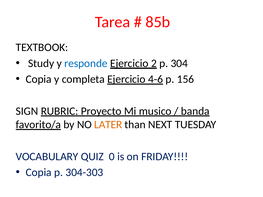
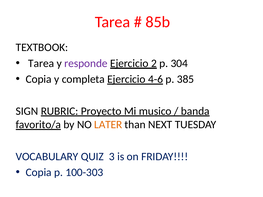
Study: Study -> Tarea (41, 63)
responde colour: blue -> purple (86, 63)
156: 156 -> 385 (185, 79)
0: 0 -> 3 (112, 157)
304-303: 304-303 -> 100-303 (84, 173)
